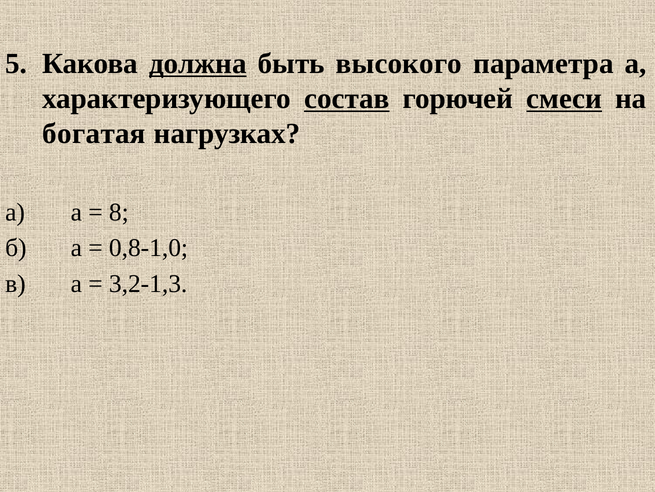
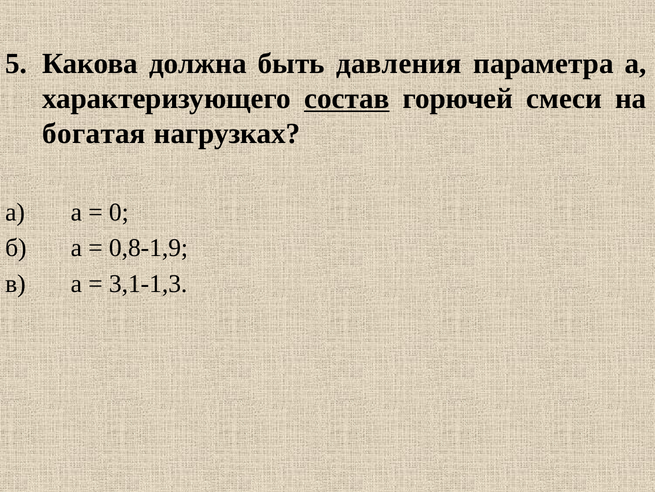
должна underline: present -> none (198, 64)
высокого: высокого -> давления (399, 64)
смеси underline: present -> none (564, 98)
8: 8 -> 0 (119, 212)
0,8-1,0: 0,8-1,0 -> 0,8-1,9 (149, 248)
3,2-1,3: 3,2-1,3 -> 3,1-1,3 (148, 283)
